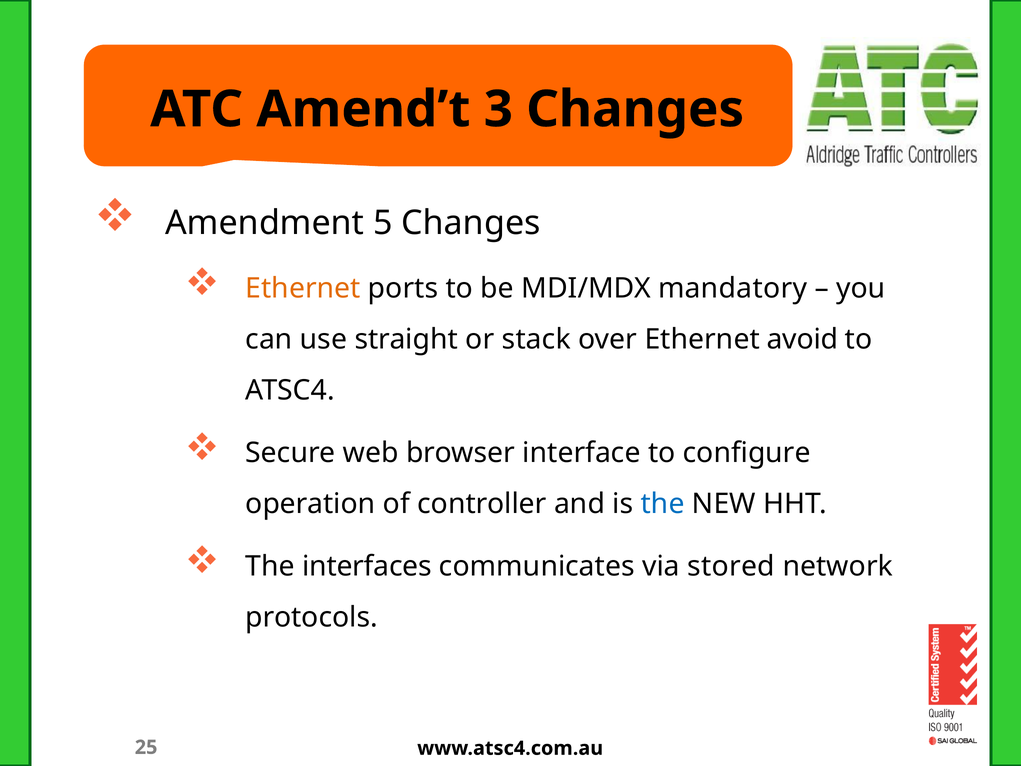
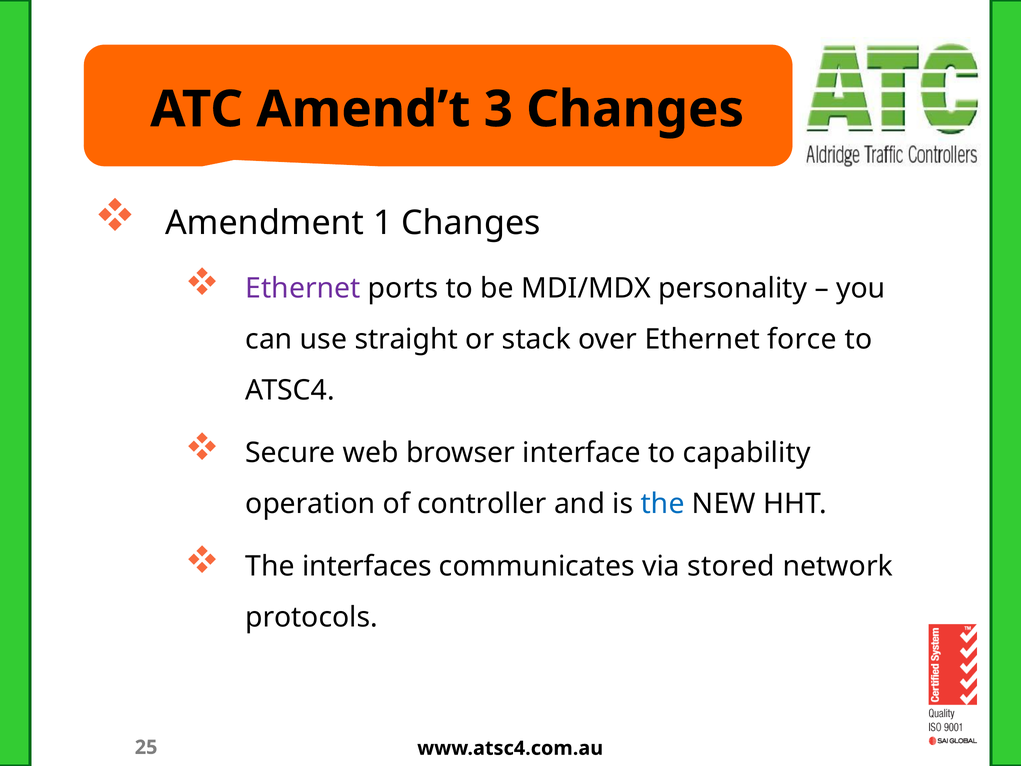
5: 5 -> 1 (383, 223)
Ethernet colour: orange -> purple (303, 288)
mandatory: mandatory -> personality (733, 288)
avoid: avoid -> force (802, 339)
configure: configure -> capability (747, 453)
